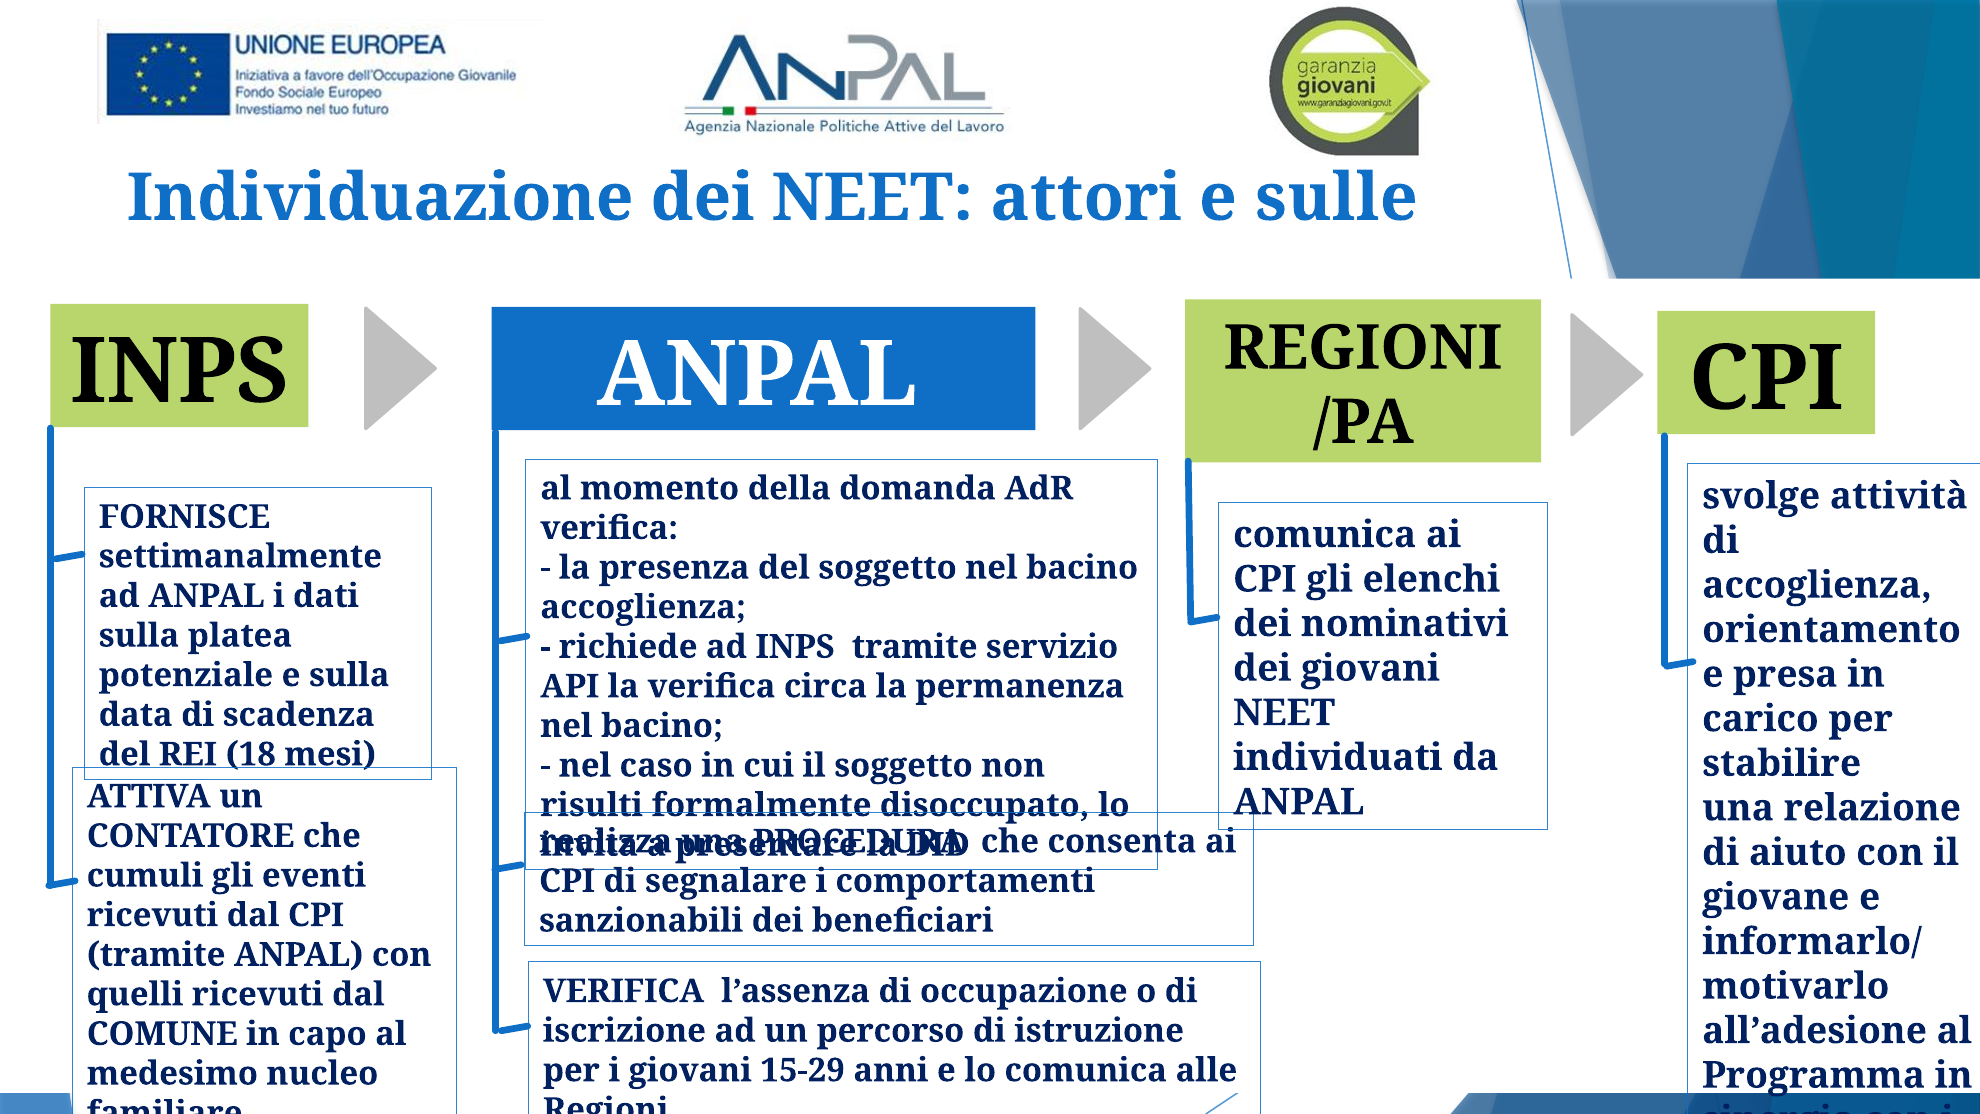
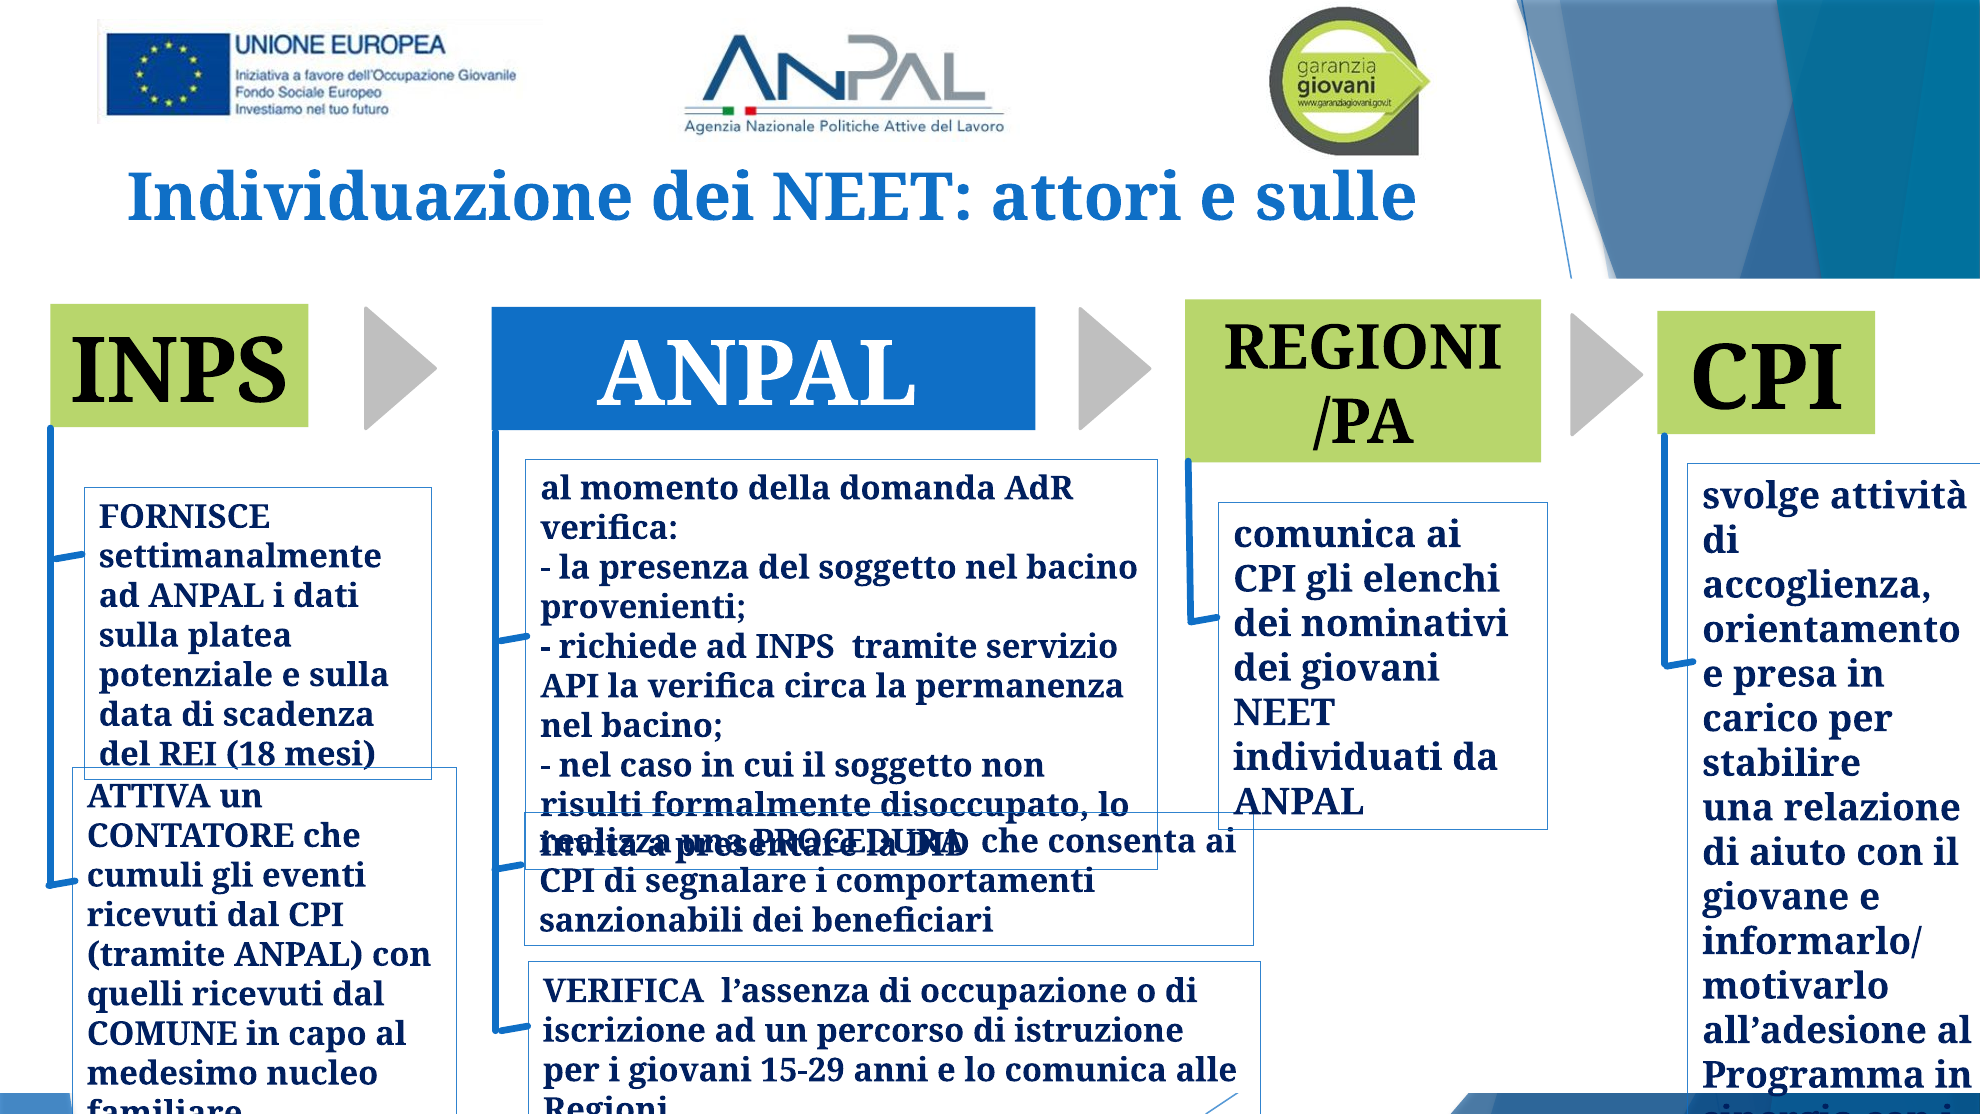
accoglienza: accoglienza -> provenienti (643, 607)
